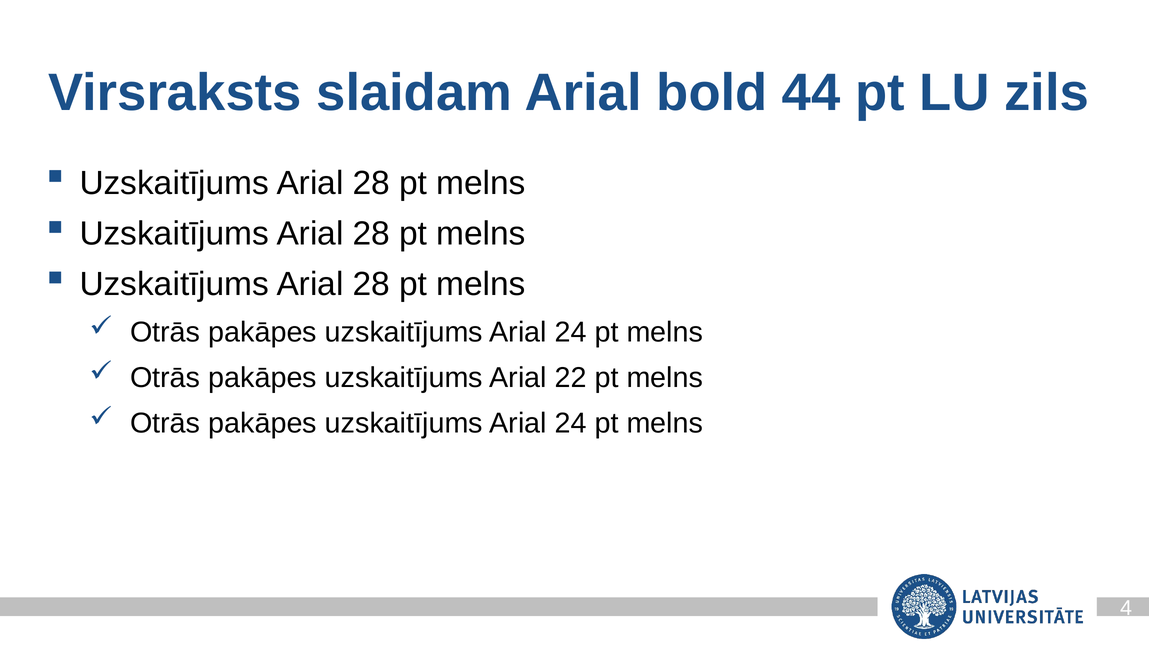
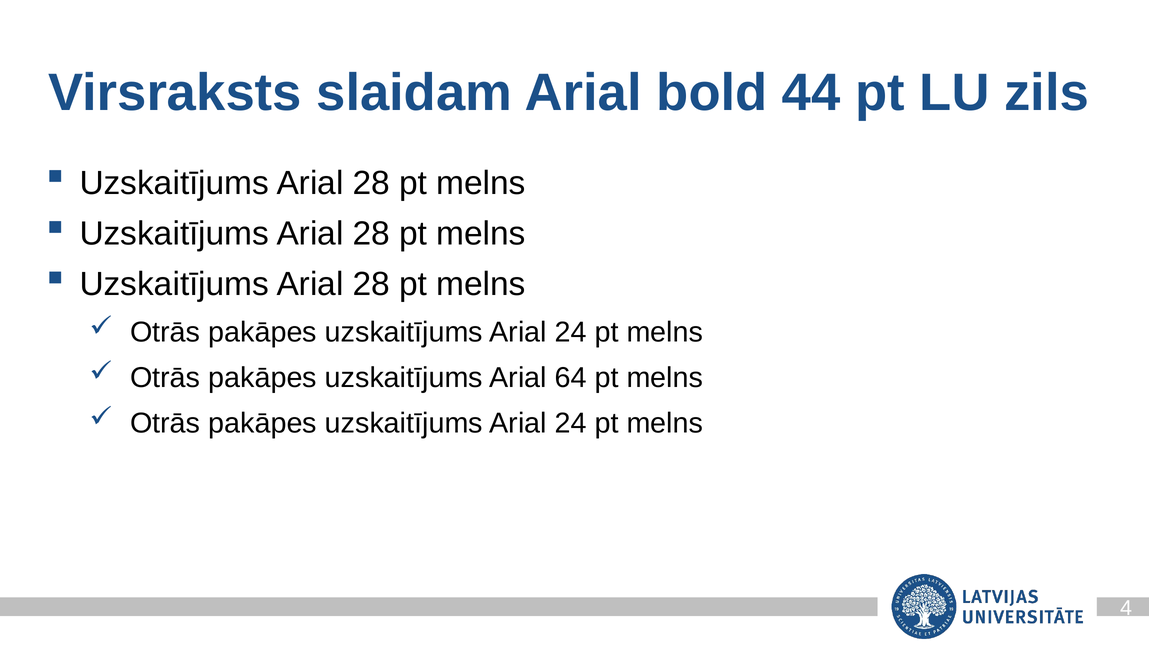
22: 22 -> 64 (571, 378)
